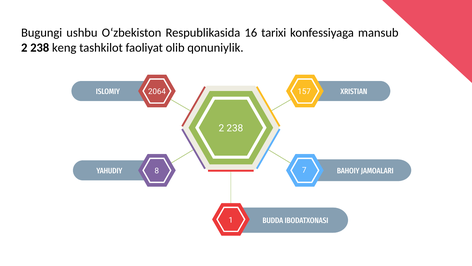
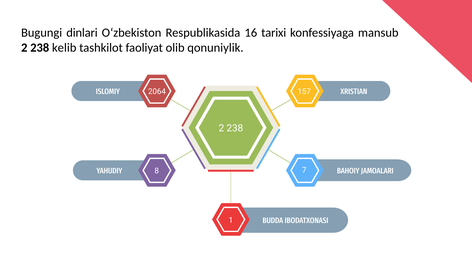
ushbu: ushbu -> dinlari (82, 33)
keng: keng -> kelib (64, 48)
